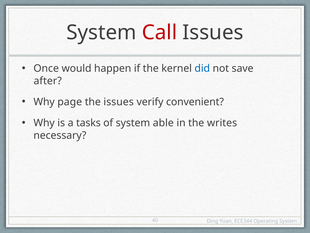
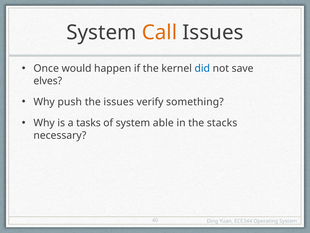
Call colour: red -> orange (159, 32)
after: after -> elves (48, 81)
page: page -> push (70, 102)
convenient: convenient -> something (195, 102)
writes: writes -> stacks (222, 123)
